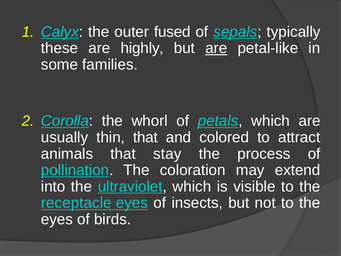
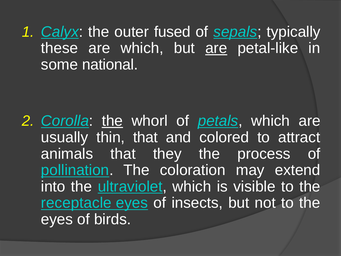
are highly: highly -> which (142, 48)
families: families -> national (110, 64)
the underline: none -> present (112, 121)
stay: stay -> they (167, 154)
